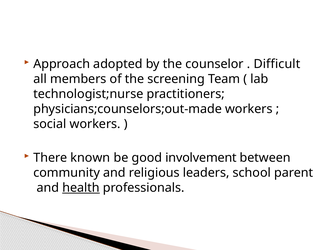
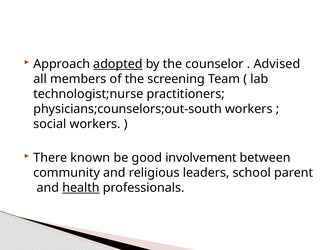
adopted underline: none -> present (118, 64)
Difficult: Difficult -> Advised (277, 64)
physicians;counselors;out-made: physicians;counselors;out-made -> physicians;counselors;out-south (128, 109)
